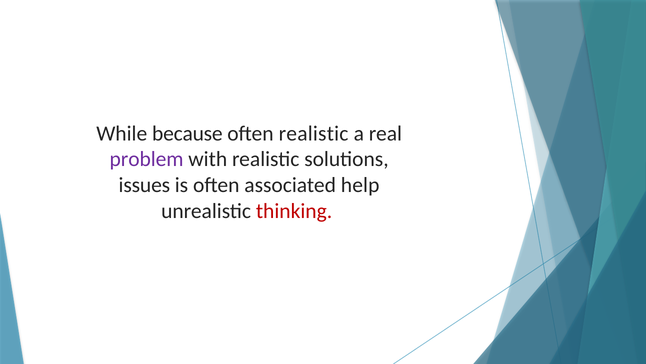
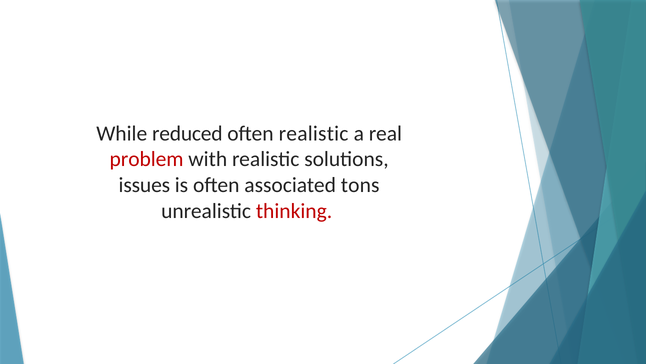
because: because -> reduced (187, 133)
problem colour: purple -> red (147, 159)
help: help -> tons (360, 185)
